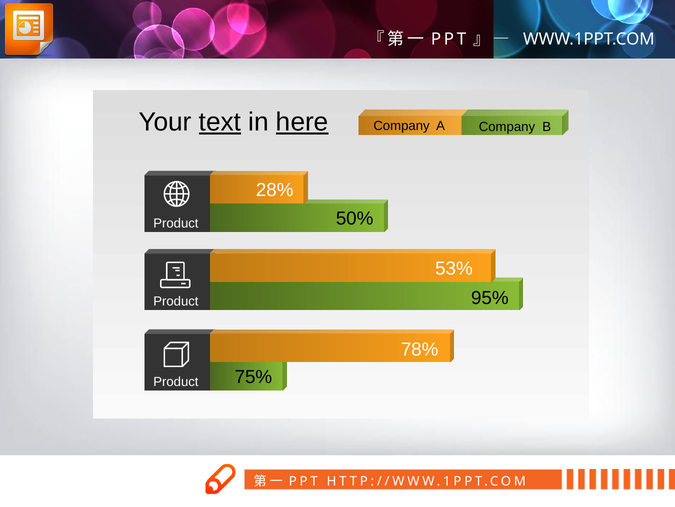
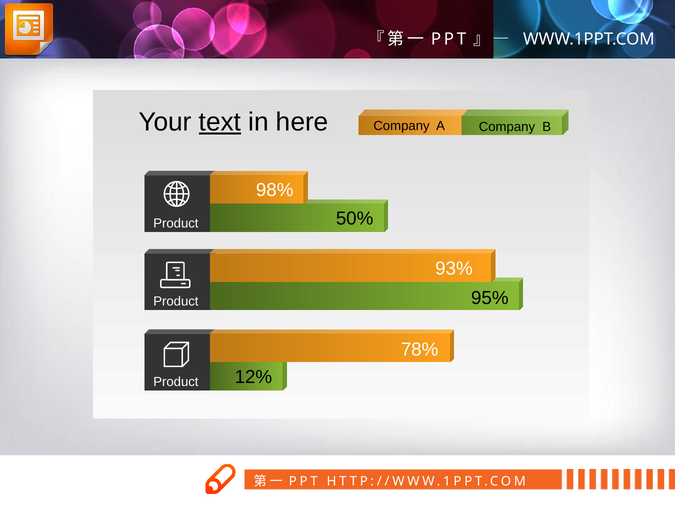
here underline: present -> none (302, 122)
28%: 28% -> 98% (275, 190)
53%: 53% -> 93% (454, 268)
75%: 75% -> 12% (253, 376)
